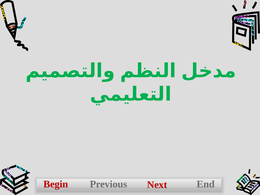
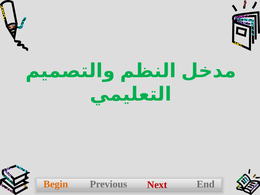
Begin colour: red -> orange (56, 184)
